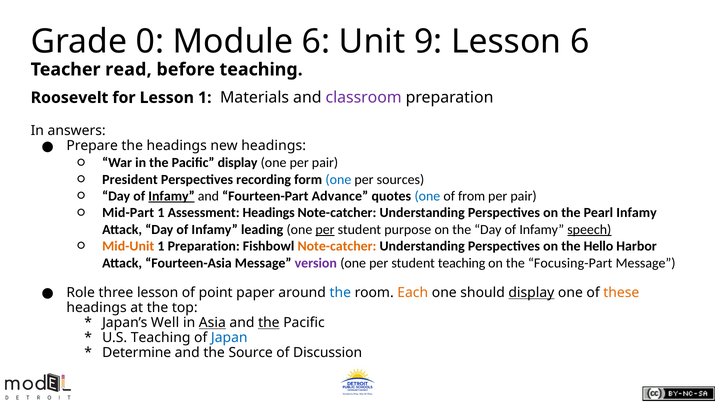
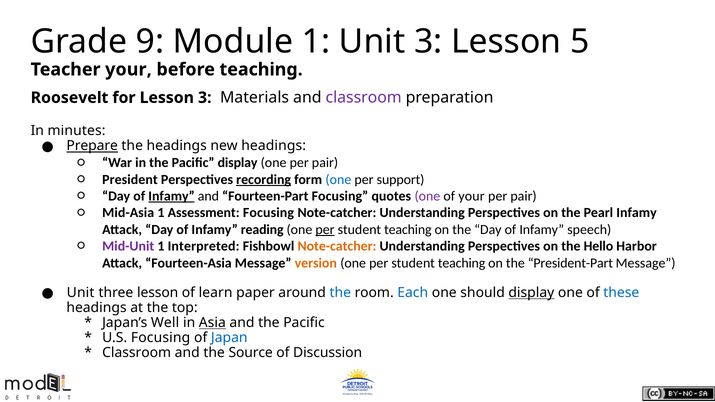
0: 0 -> 9 (150, 42)
Module 6: 6 -> 1 (316, 42)
Unit 9: 9 -> 3 (428, 42)
Lesson 6: 6 -> 5 (580, 42)
Teacher read: read -> your (128, 70)
Lesson 1: 1 -> 3 (205, 98)
answers: answers -> minutes (77, 131)
Prepare underline: none -> present (92, 146)
recording underline: none -> present (264, 180)
sources: sources -> support (401, 180)
Fourteen-Part Advance: Advance -> Focusing (340, 196)
one colour: blue -> purple (427, 196)
of from: from -> your (472, 196)
Mid-Part: Mid-Part -> Mid-Asia (128, 213)
Assessment Headings: Headings -> Focusing (269, 213)
leading: leading -> reading (262, 230)
purpose: purpose -> teaching (408, 230)
speech underline: present -> none (589, 230)
Mid-Unit colour: orange -> purple (128, 246)
1 Preparation: Preparation -> Interpreted (204, 246)
version colour: purple -> orange (316, 263)
Focusing-Part: Focusing-Part -> President-Part (570, 263)
Role: Role -> Unit (81, 293)
point: point -> learn (216, 293)
Each colour: orange -> blue (413, 293)
these colour: orange -> blue (621, 293)
the underline: present -> none (269, 323)
U.S Teaching: Teaching -> Focusing (161, 338)
Determine: Determine -> Classroom (137, 353)
